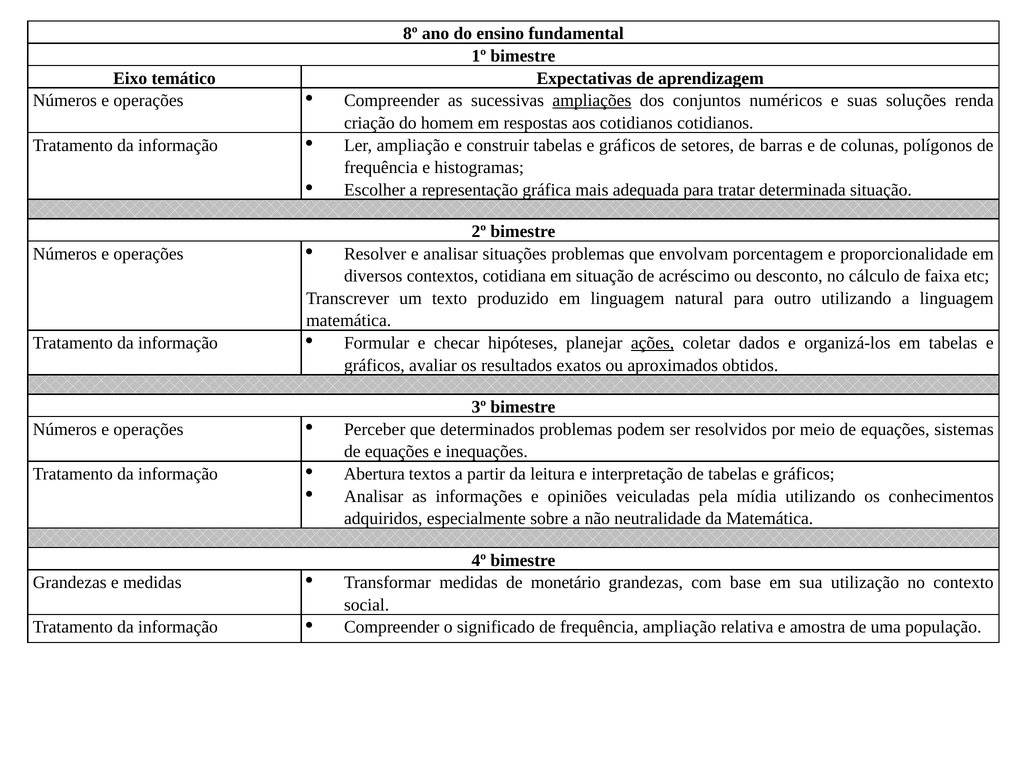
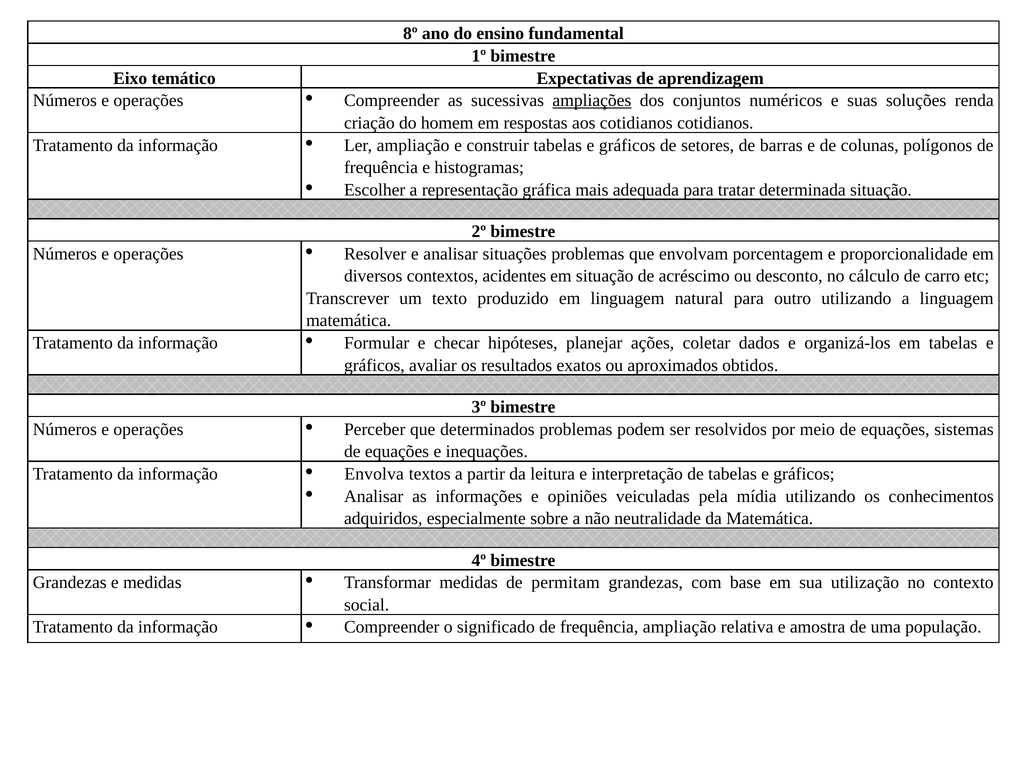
cotidiana: cotidiana -> acidentes (514, 276)
faixa: faixa -> carro (942, 276)
ações underline: present -> none (653, 343)
Abertura: Abertura -> Envolva (374, 474)
monetário: monetário -> permitam (566, 583)
